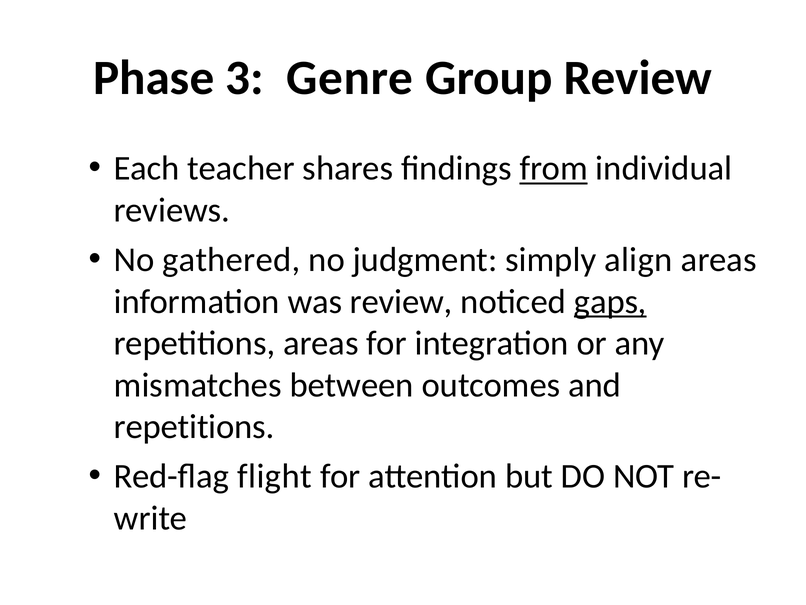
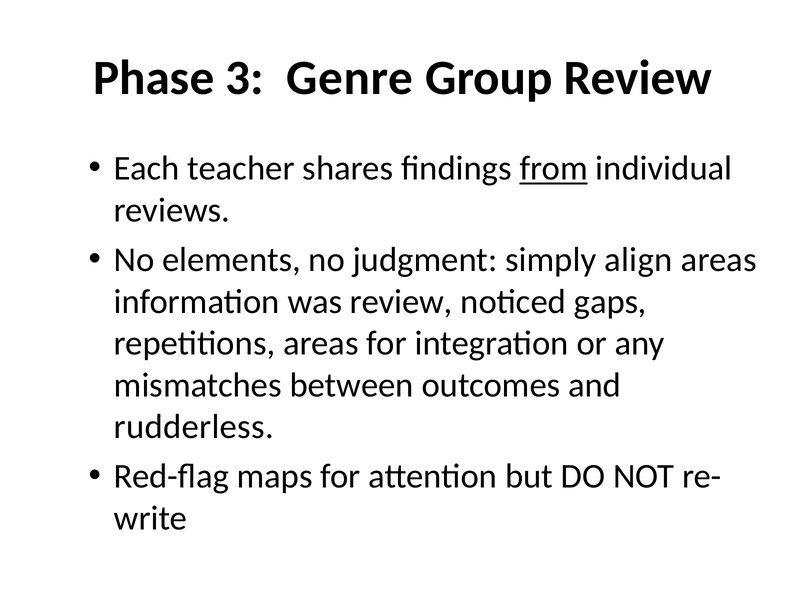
gathered: gathered -> elements (231, 260)
gaps underline: present -> none (610, 301)
repetitions: repetitions -> rudderless (194, 426)
flight: flight -> maps (275, 476)
